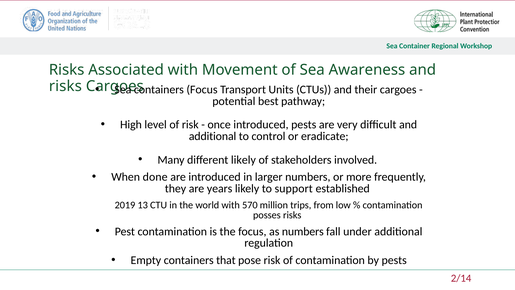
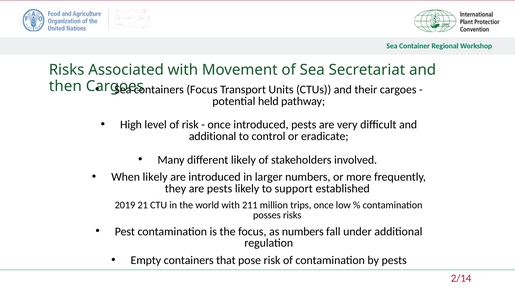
Awareness: Awareness -> Secretariat (367, 70)
risks: risks -> then (65, 86)
best: best -> held (268, 101)
When done: done -> likely (155, 177)
are years: years -> pests (220, 188)
13: 13 -> 21 (143, 205)
570: 570 -> 211 (250, 205)
trips from: from -> once (324, 205)
